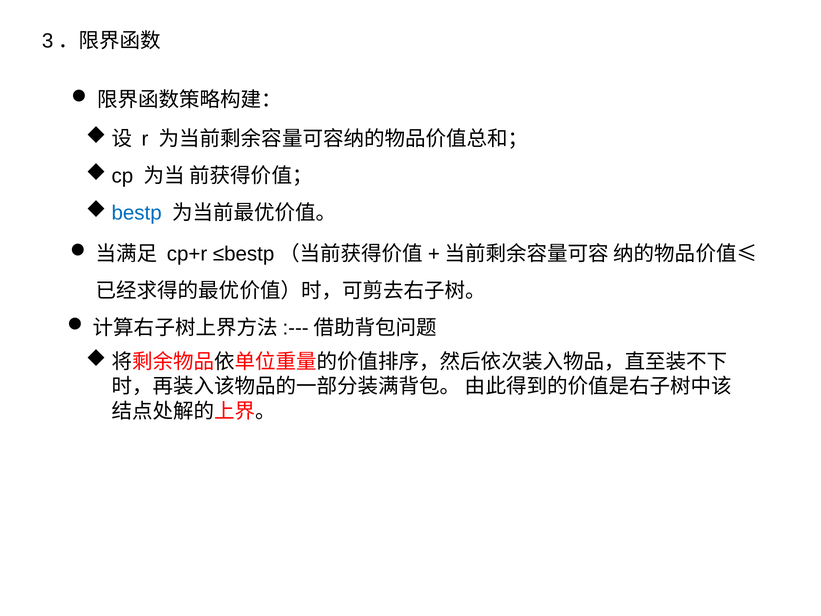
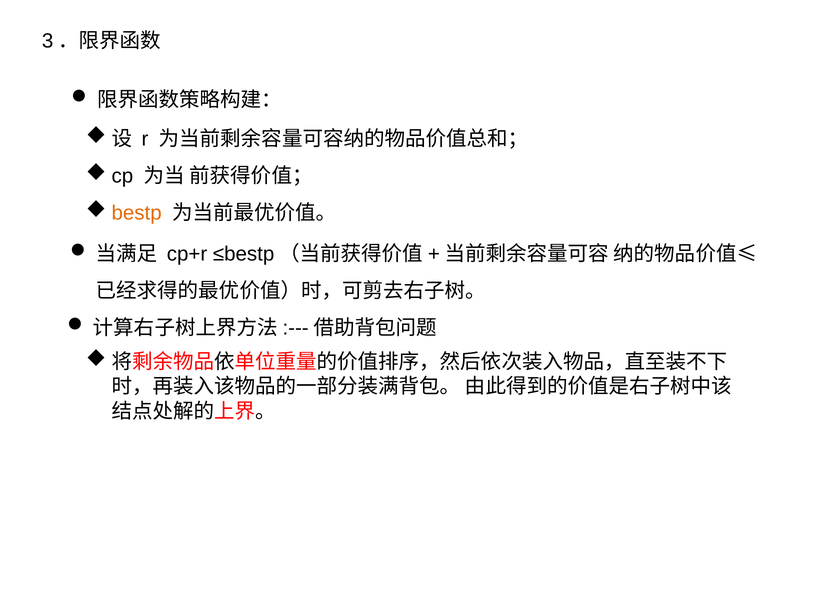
bestp colour: blue -> orange (137, 213)
